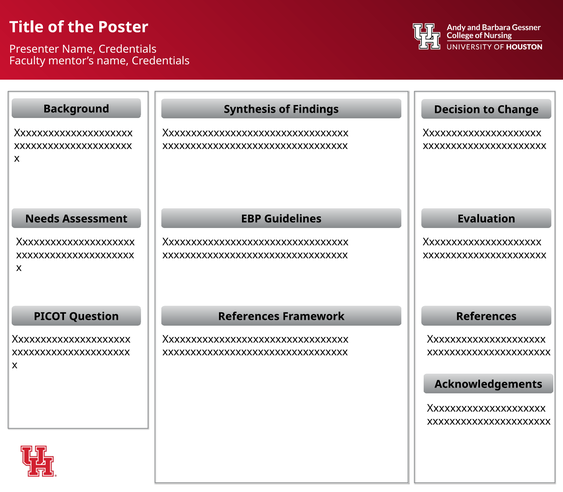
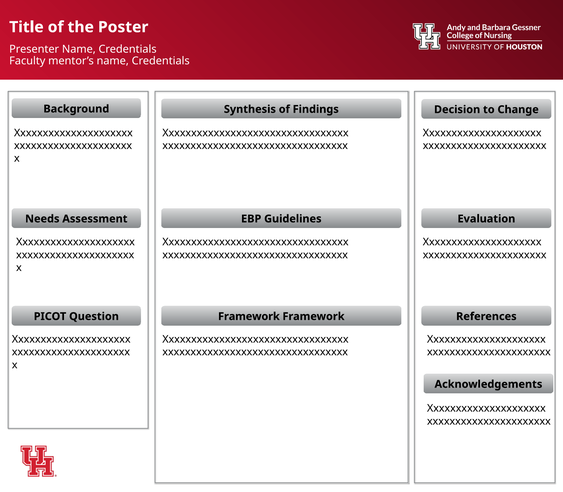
References: References -> Framework (249, 317)
